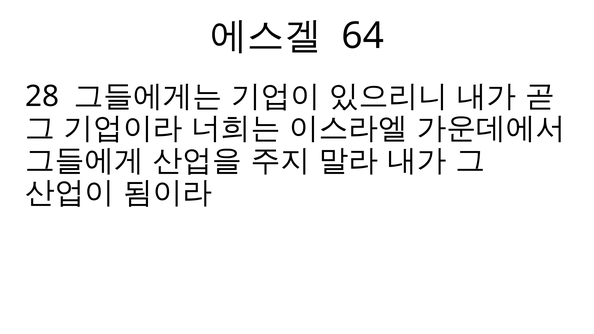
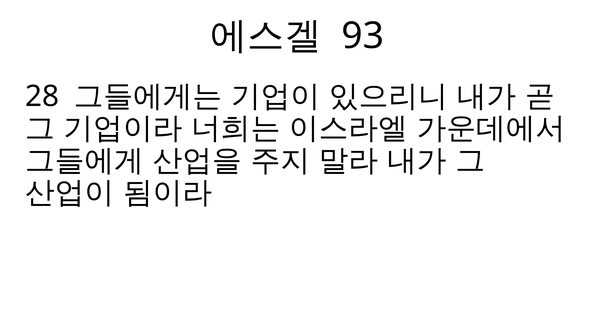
64: 64 -> 93 (363, 36)
